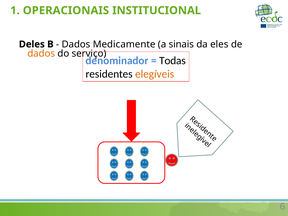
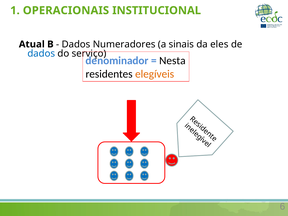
Deles: Deles -> Atual (32, 44)
Medicamente: Medicamente -> Numeradores (124, 44)
dados colour: orange -> blue (41, 53)
Todas: Todas -> Nesta (172, 61)
